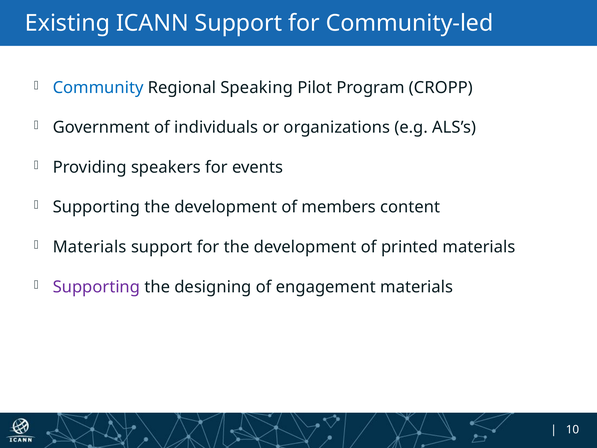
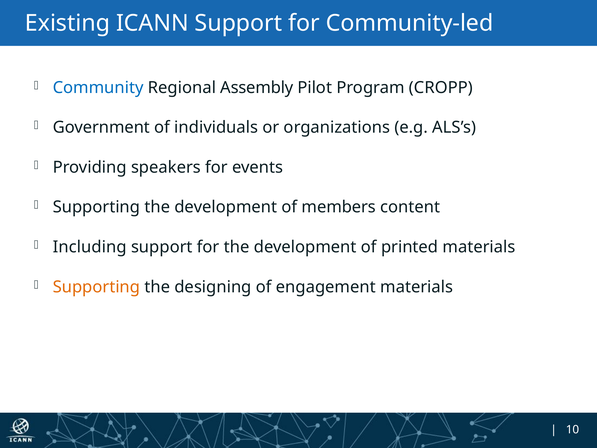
Speaking: Speaking -> Assembly (257, 88)
Materials: Materials -> Including (90, 247)
Supporting colour: purple -> orange (96, 287)
